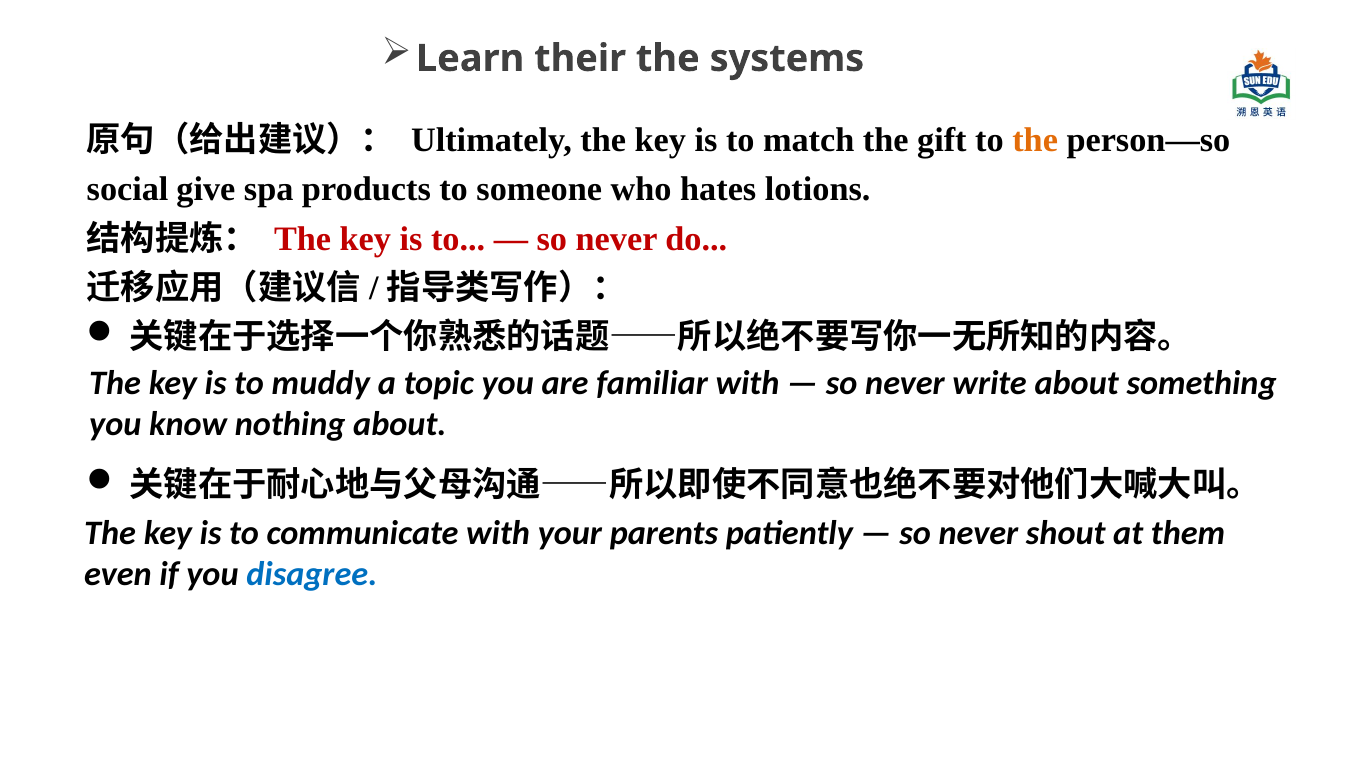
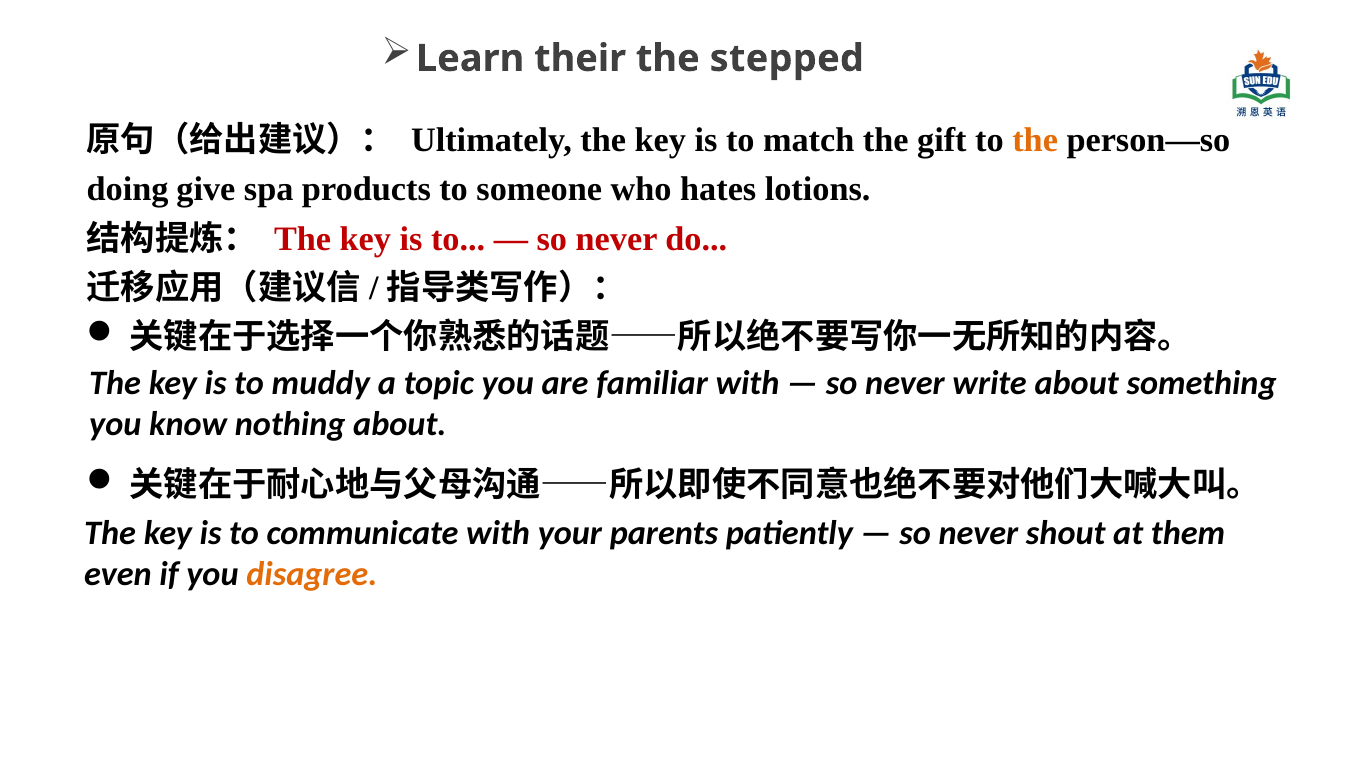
systems: systems -> stepped (787, 58)
social: social -> doing (128, 190)
disagree colour: blue -> orange (312, 574)
